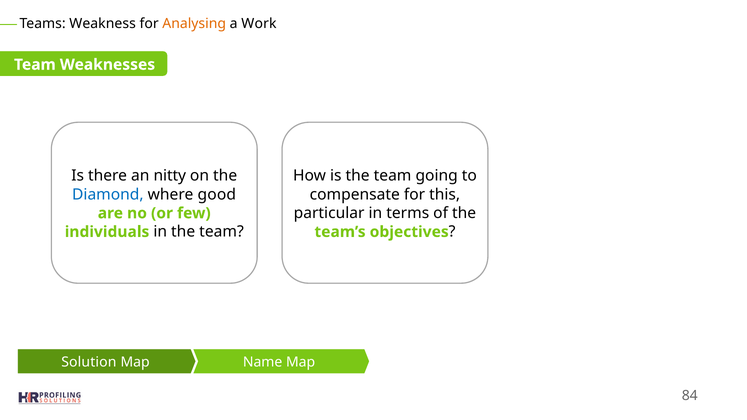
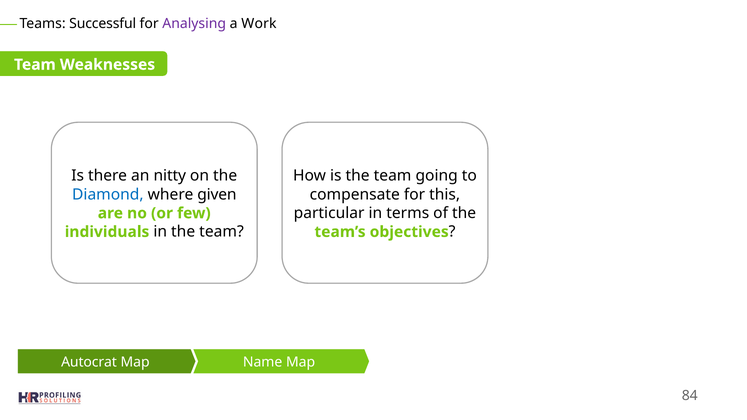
Weakness: Weakness -> Successful (103, 24)
Analysing colour: orange -> purple (194, 24)
good: good -> given (217, 195)
Solution: Solution -> Autocrat (89, 363)
